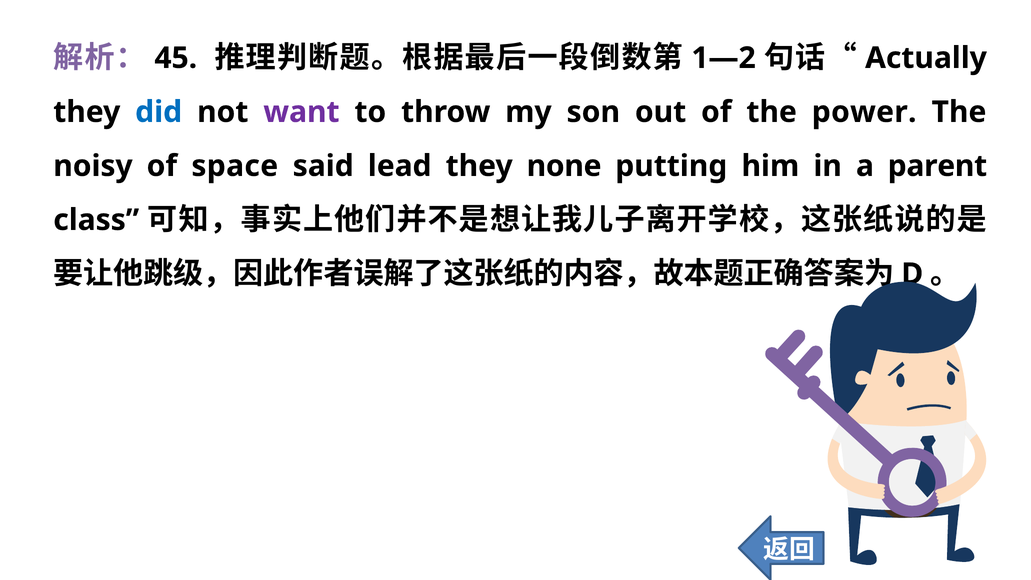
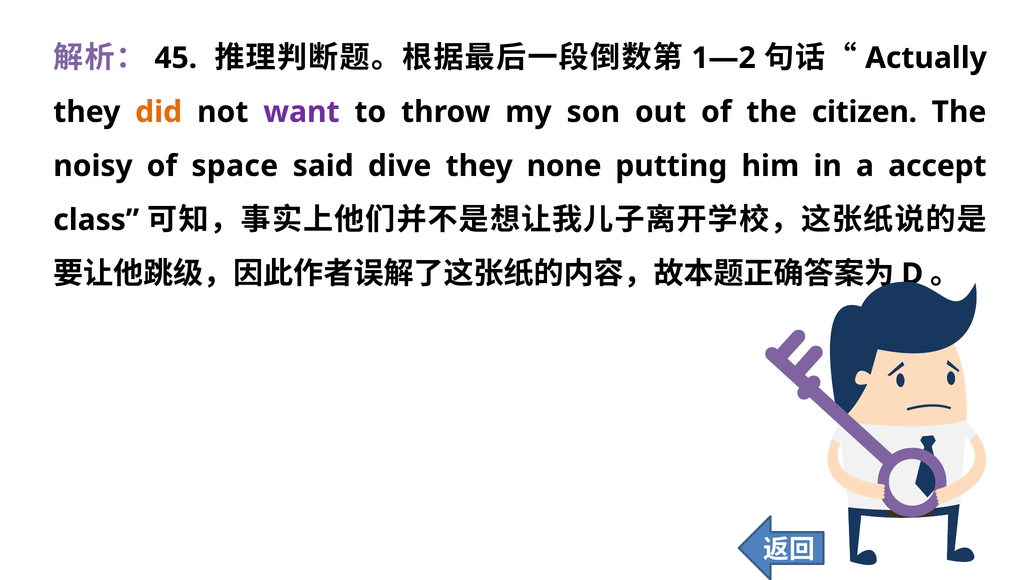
did colour: blue -> orange (159, 112)
power: power -> citizen (864, 112)
lead: lead -> dive (400, 166)
parent: parent -> accept (937, 166)
